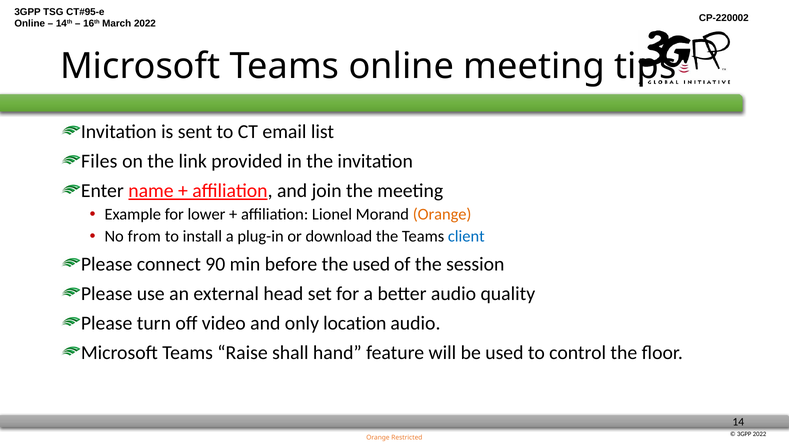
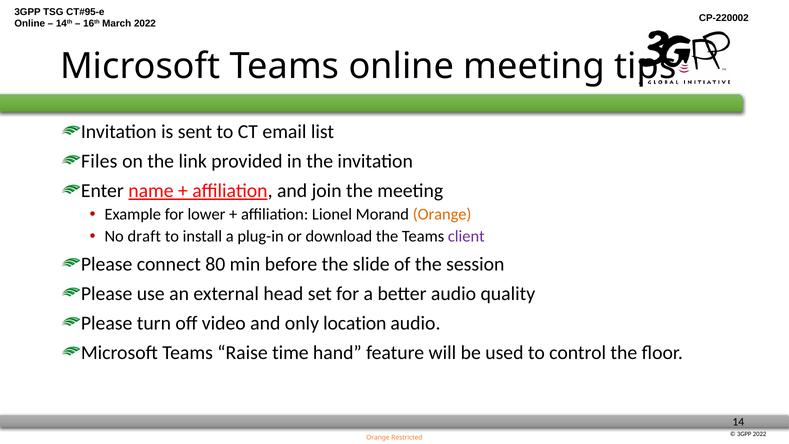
from: from -> draft (144, 236)
client colour: blue -> purple (466, 236)
90: 90 -> 80 (215, 264)
the used: used -> slide (371, 264)
shall: shall -> time (290, 352)
